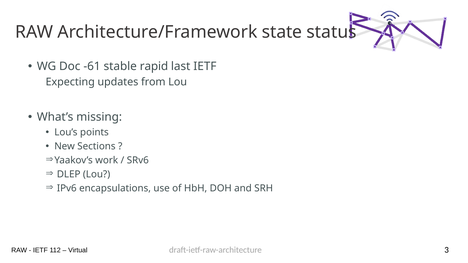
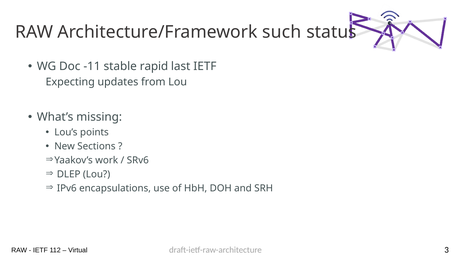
state: state -> such (282, 32)
-61: -61 -> -11 (92, 66)
